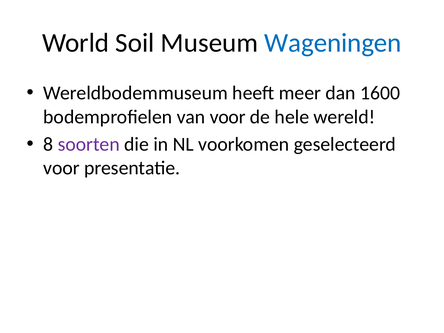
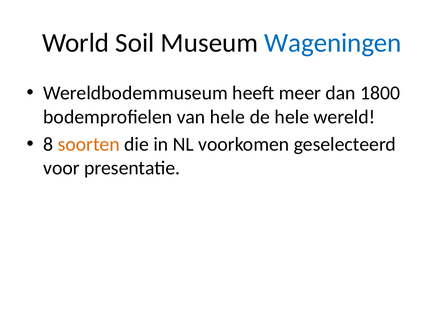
1600: 1600 -> 1800 (380, 93)
van voor: voor -> hele (227, 117)
soorten colour: purple -> orange (89, 144)
